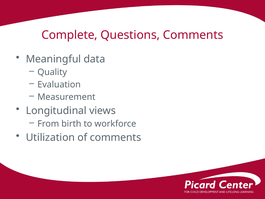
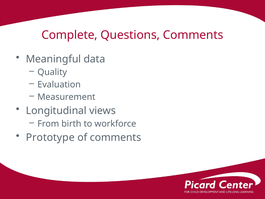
Utilization: Utilization -> Prototype (50, 137)
